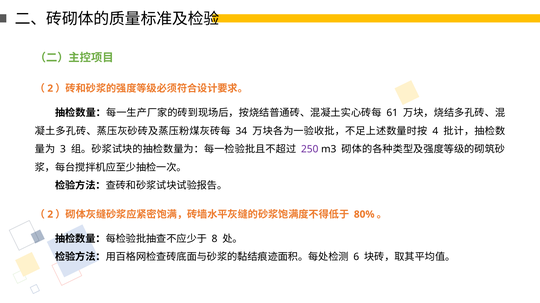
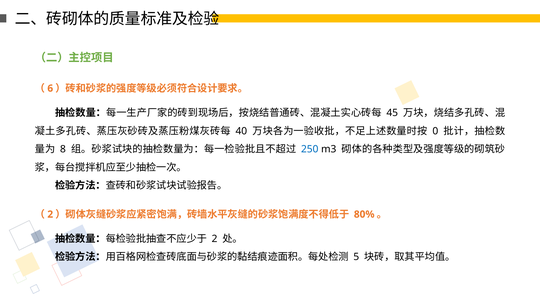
2: 2 -> 6 (50, 89)
61: 61 -> 45 (392, 113)
34: 34 -> 40 (241, 131)
4: 4 -> 0 (435, 131)
3: 3 -> 8 (63, 150)
250 colour: purple -> blue (310, 150)
8: 8 -> 2 (214, 239)
6: 6 -> 5 (356, 258)
